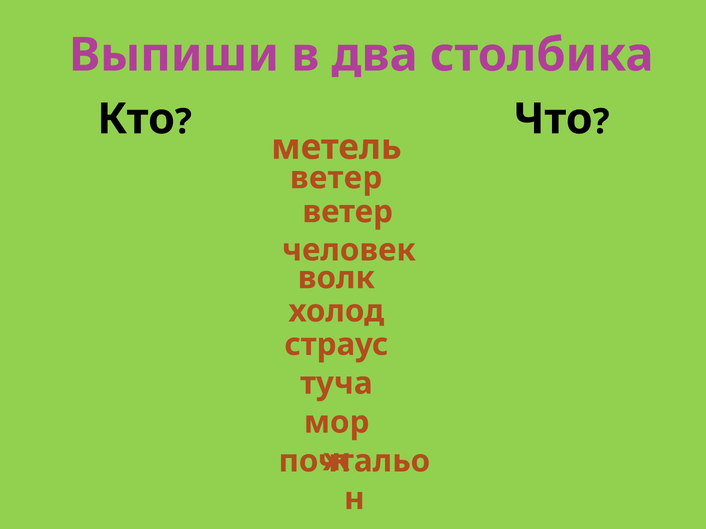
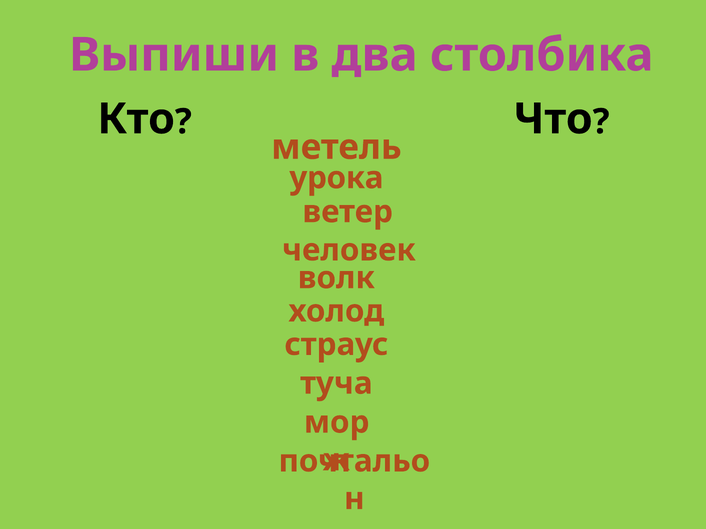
ветер: ветер -> урока (336, 178)
